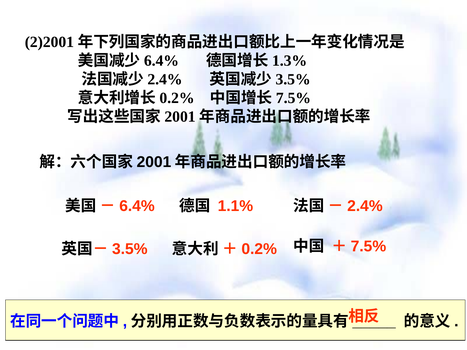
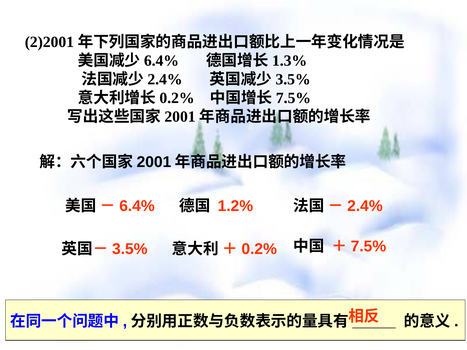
1.1%: 1.1% -> 1.2% (235, 206)
